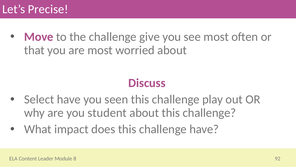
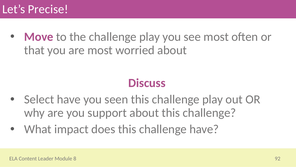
the challenge give: give -> play (150, 37)
student: student -> support (107, 113)
